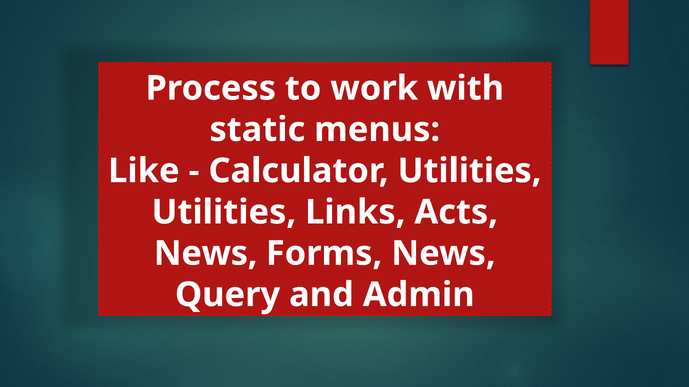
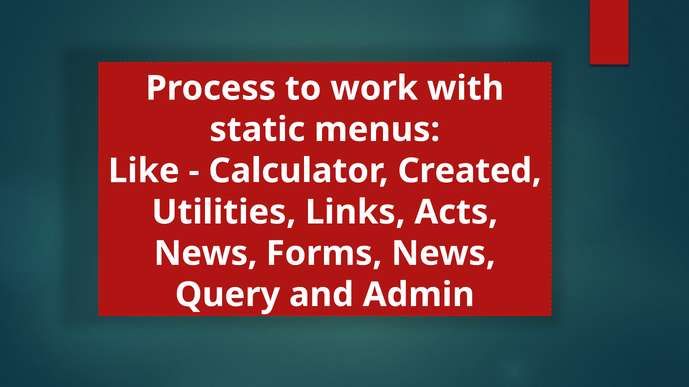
Calculator Utilities: Utilities -> Created (470, 171)
